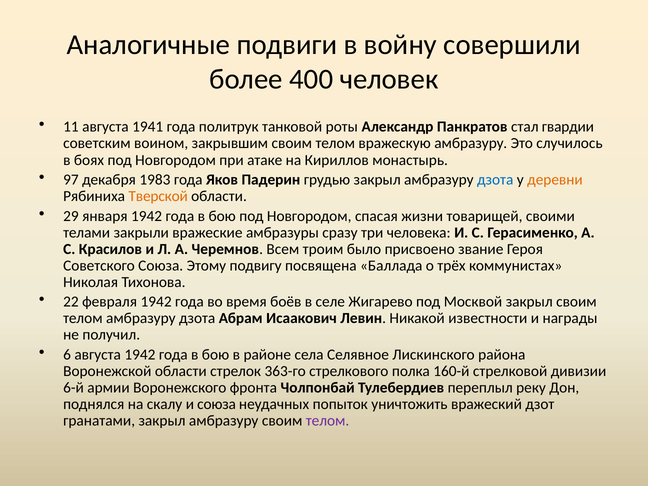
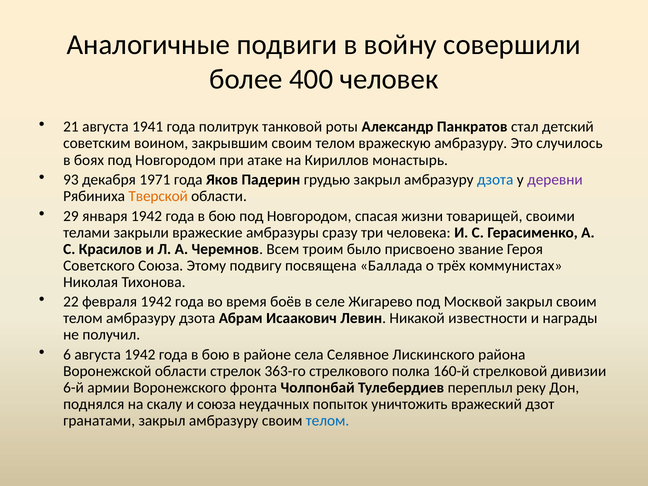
11: 11 -> 21 (71, 127)
гвардии: гвардии -> детский (568, 127)
97: 97 -> 93 (71, 180)
1983: 1983 -> 1971 (155, 180)
деревни colour: orange -> purple (555, 180)
телом colour: purple -> blue (328, 421)
